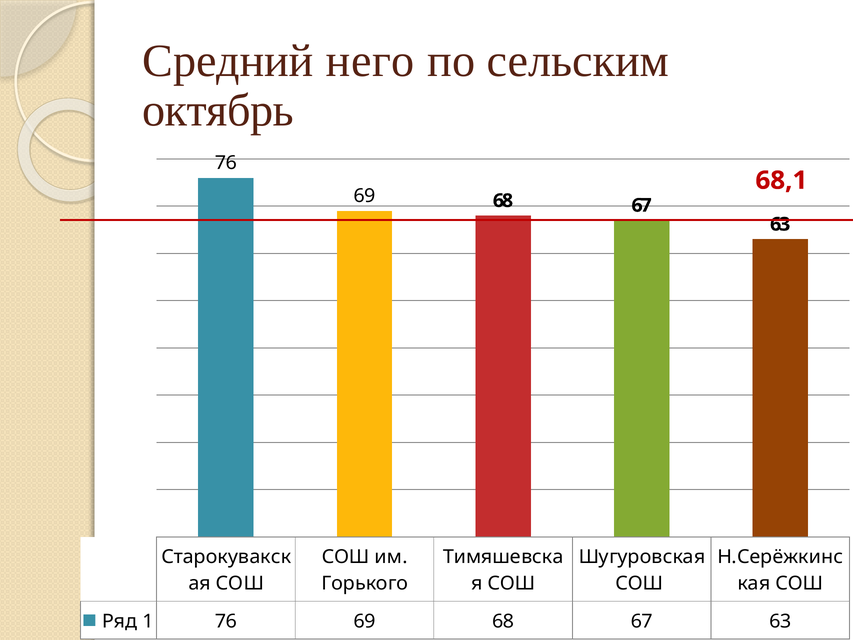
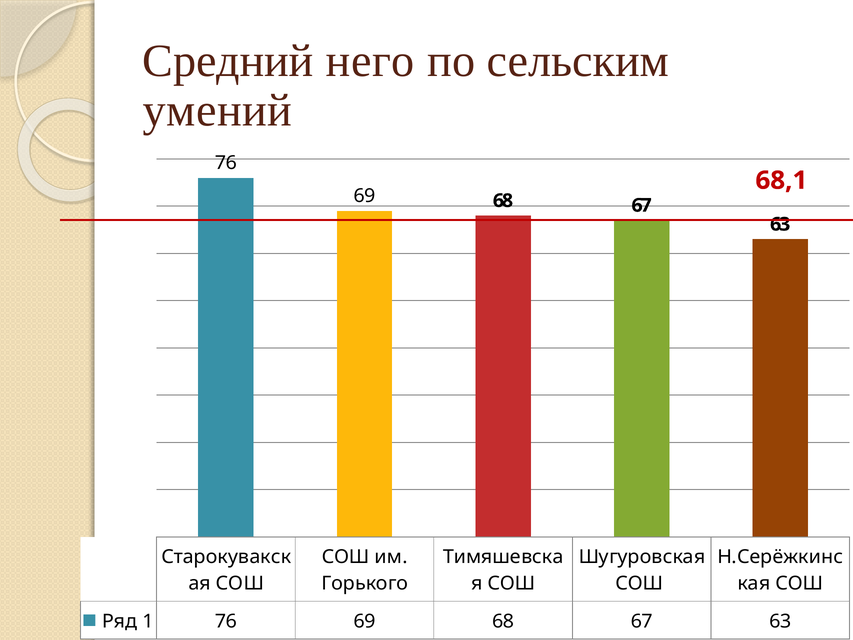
октябрь: октябрь -> умений (218, 111)
